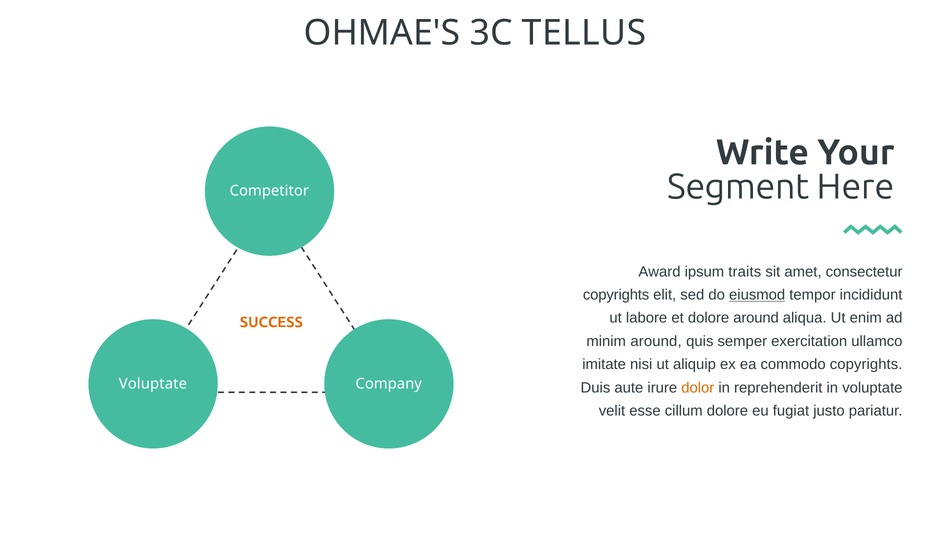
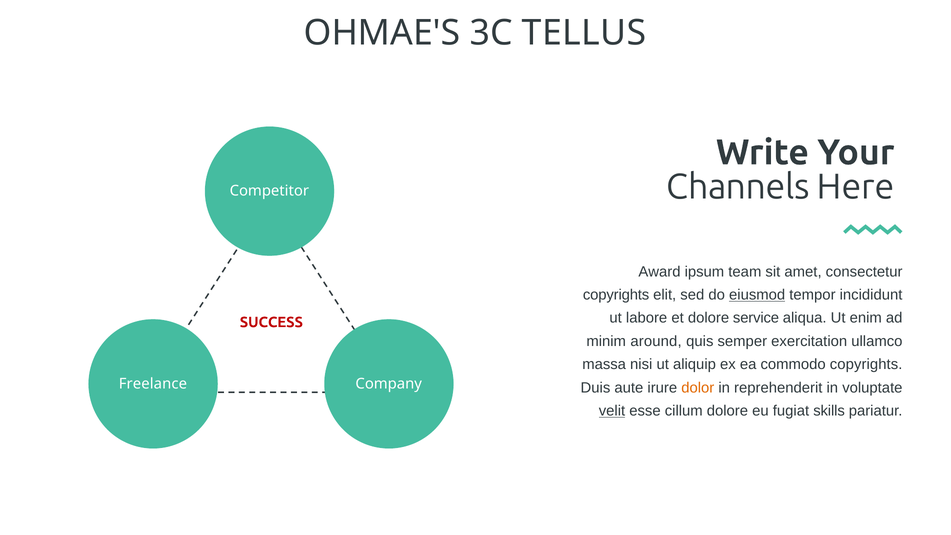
Segment: Segment -> Channels (738, 187)
traits: traits -> team (745, 272)
dolore around: around -> service (756, 318)
SUCCESS colour: orange -> red (271, 322)
imitate: imitate -> massa (604, 364)
Voluptate: Voluptate -> Freelance (153, 384)
velit underline: none -> present (612, 411)
justo: justo -> skills (829, 411)
